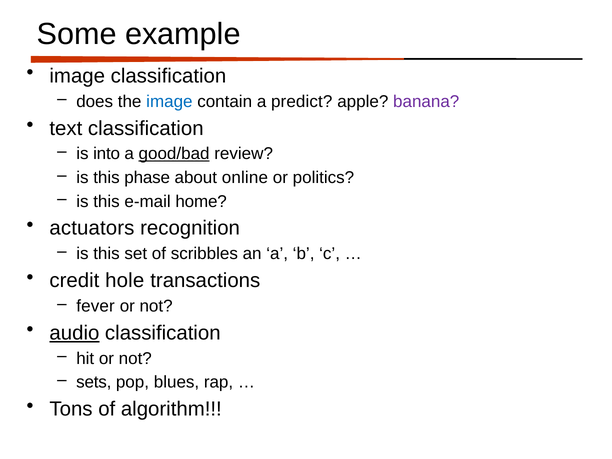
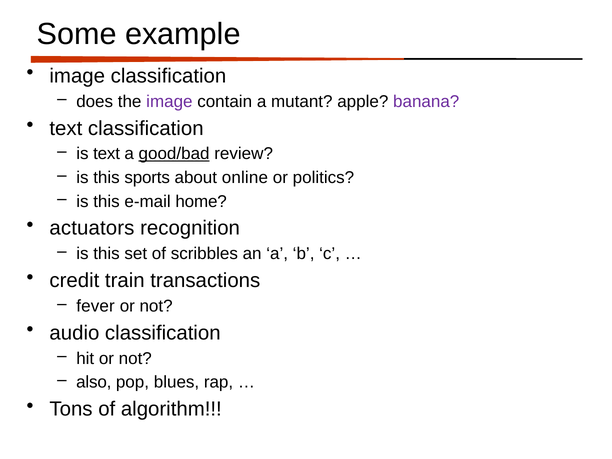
image colour: blue -> purple (169, 102)
predict: predict -> mutant (302, 102)
is into: into -> text (107, 154)
phase: phase -> sports (147, 178)
hole: hole -> train (125, 281)
audio underline: present -> none (74, 333)
sets: sets -> also (94, 382)
